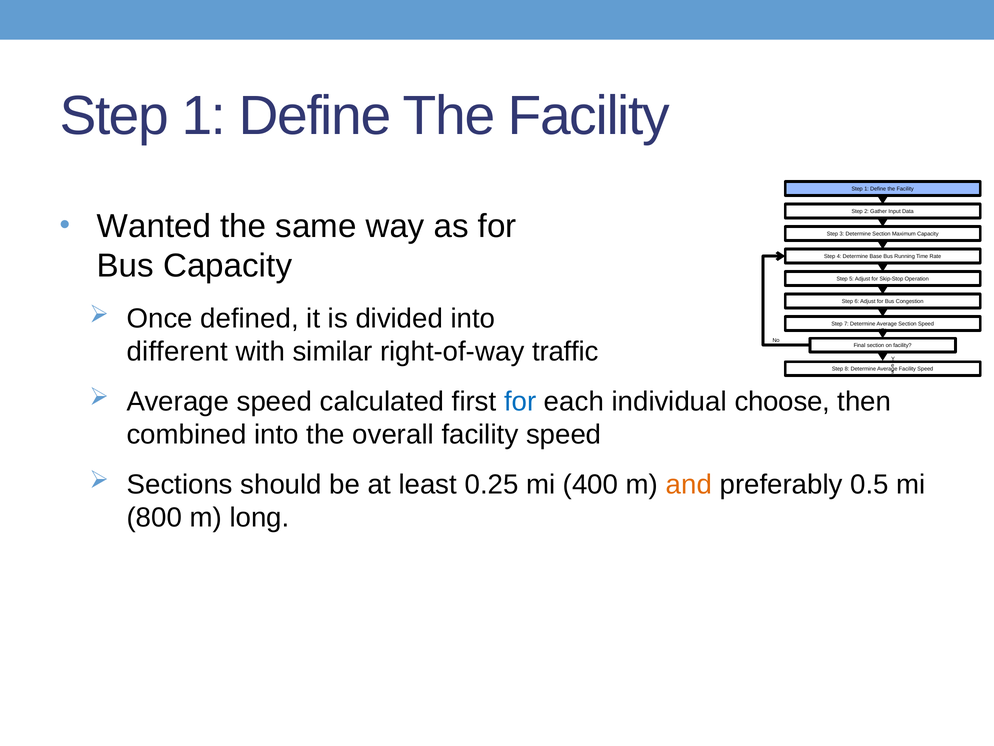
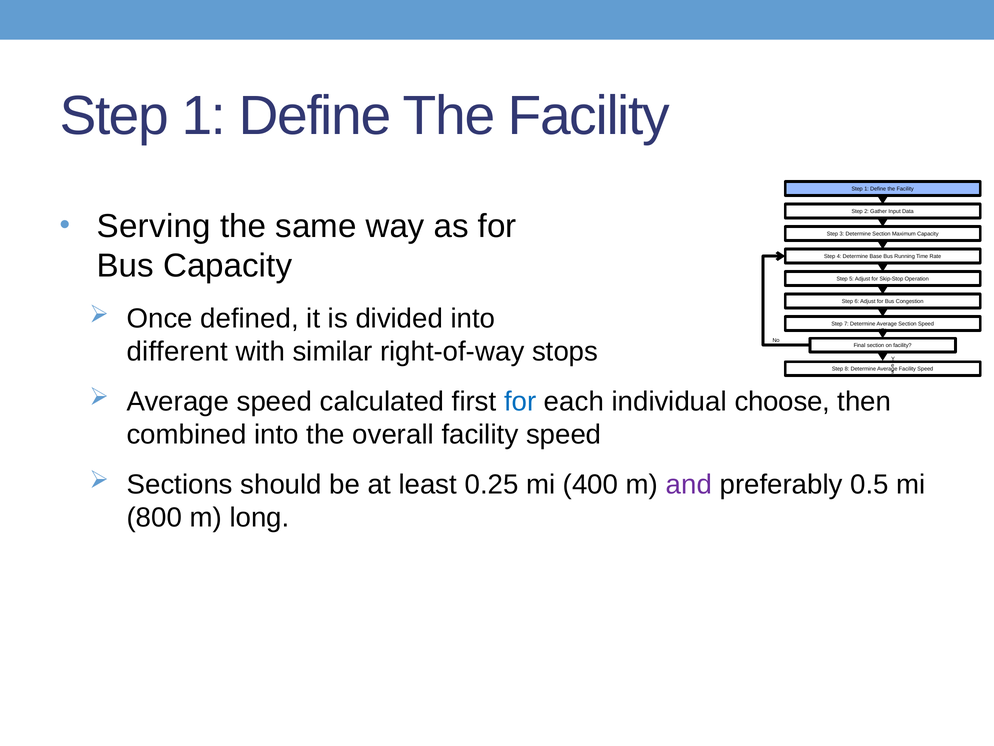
Wanted: Wanted -> Serving (154, 226)
traffic: traffic -> stops (565, 352)
and colour: orange -> purple (689, 484)
